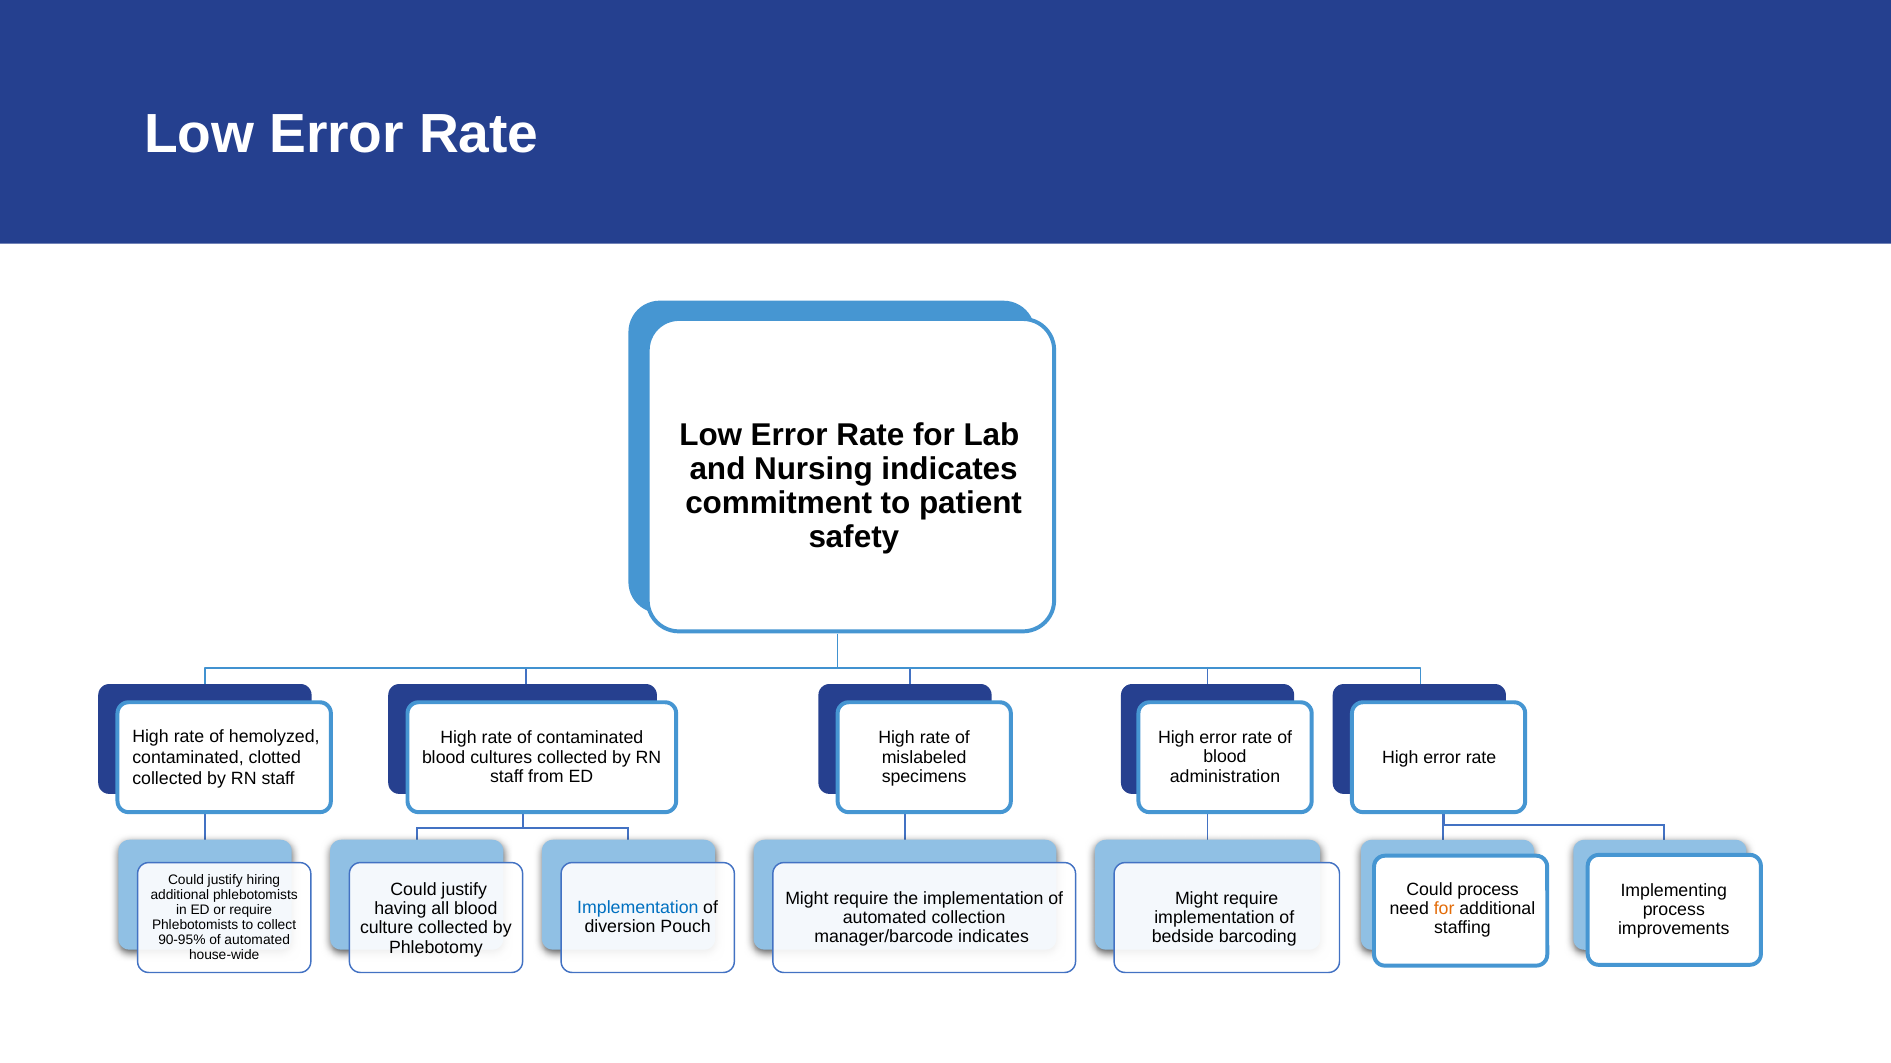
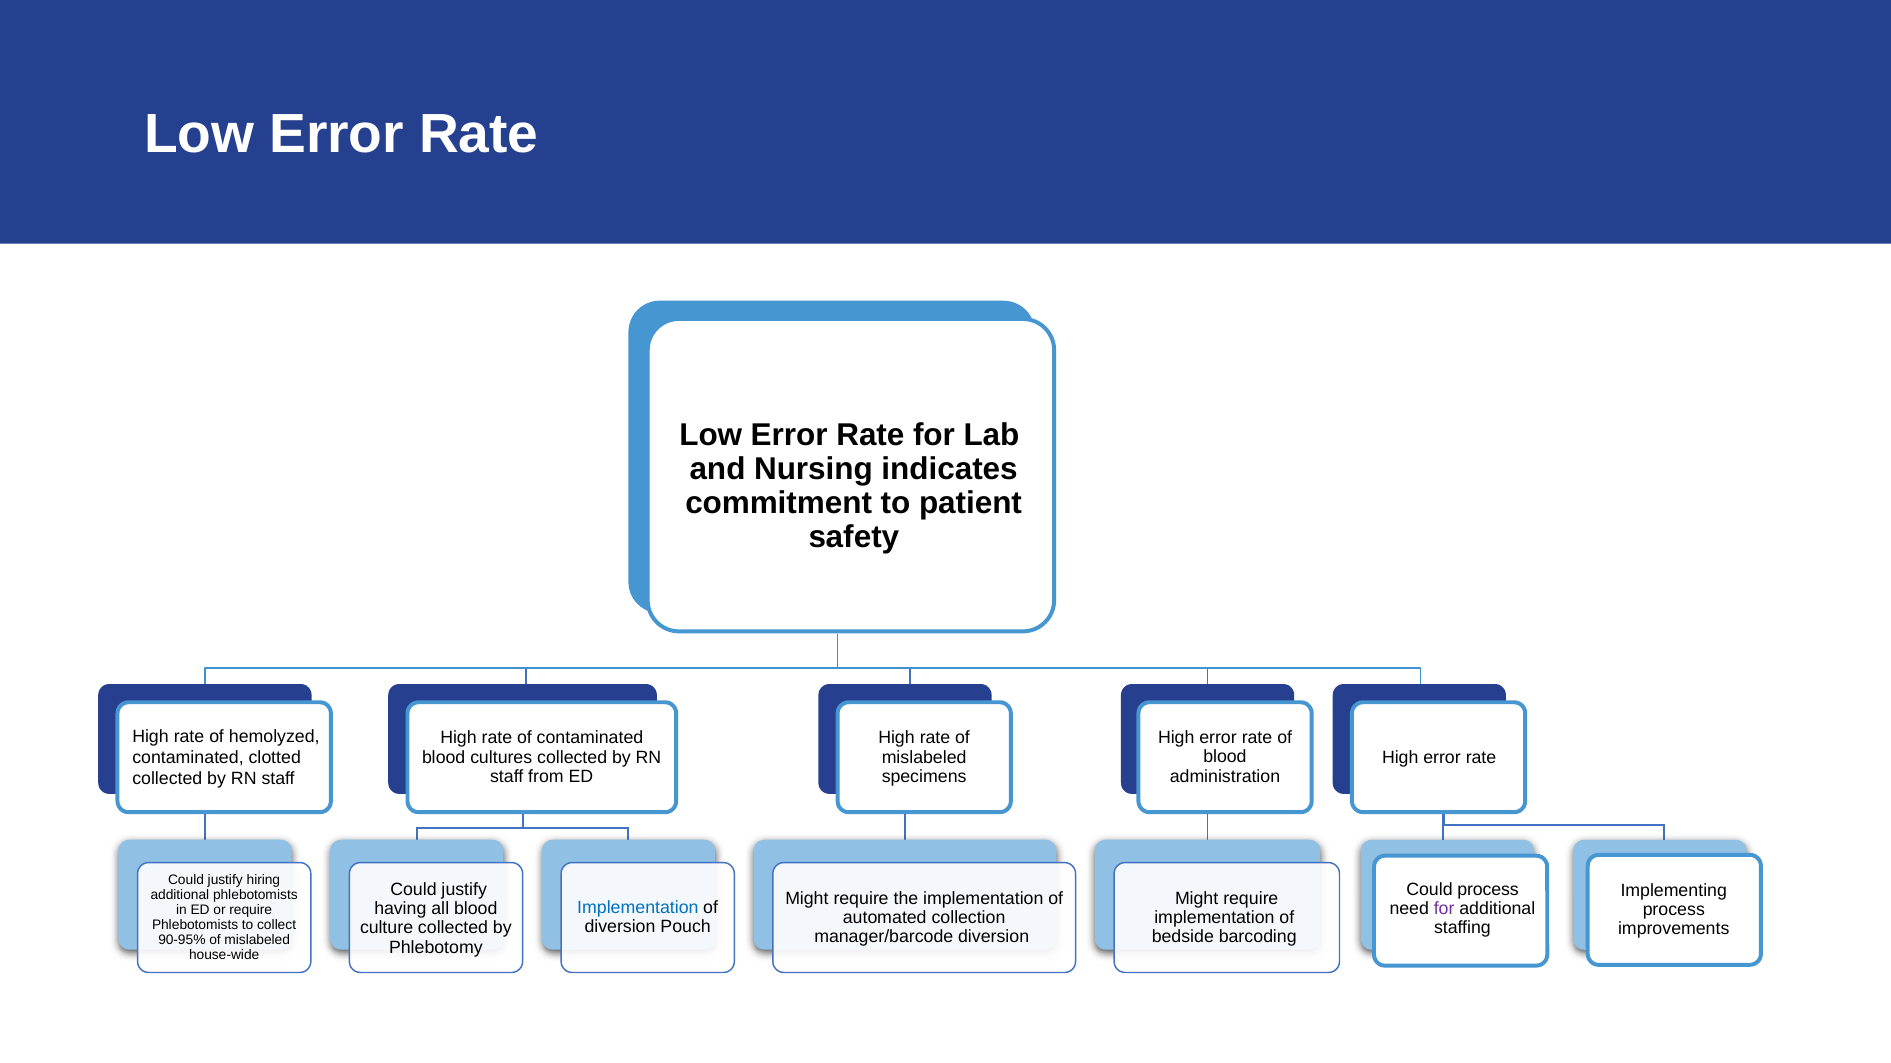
for colour: orange -> purple (1444, 909)
manager/barcode indicates: indicates -> diversion (994, 937)
90-95% of automated: automated -> mislabeled (257, 940)
